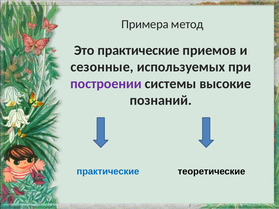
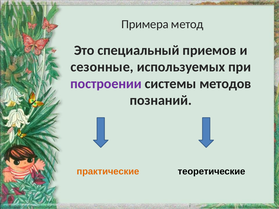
Это практические: практические -> специальный (138, 50)
высокие: высокие -> методов (225, 84)
практические colour: blue -> orange (108, 172)
